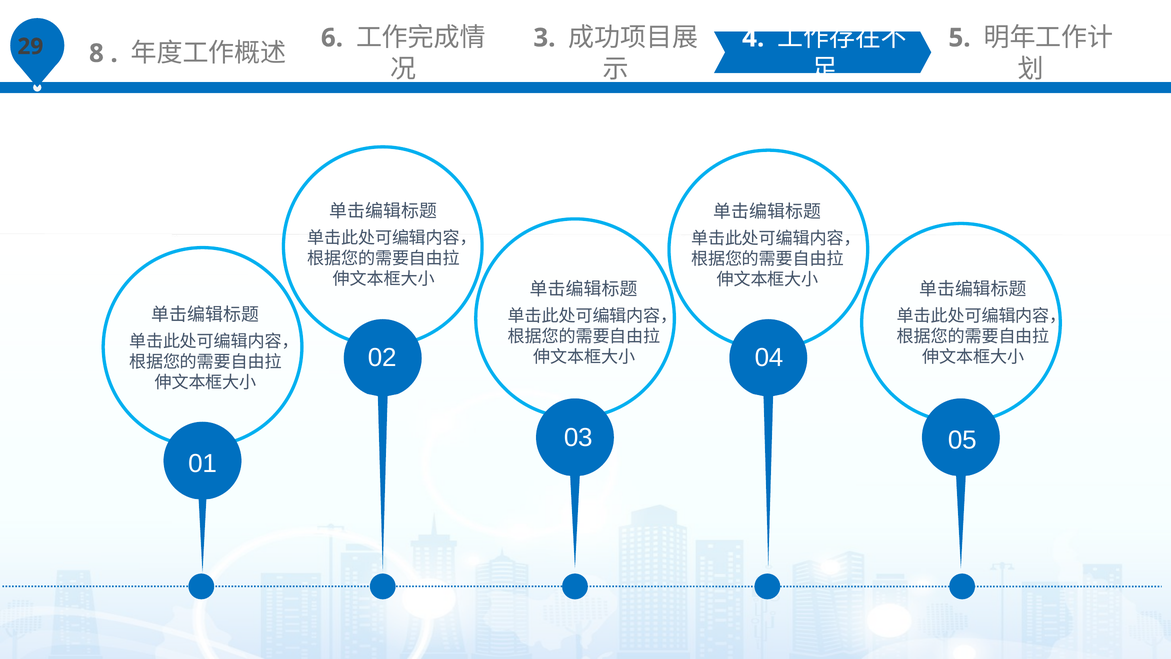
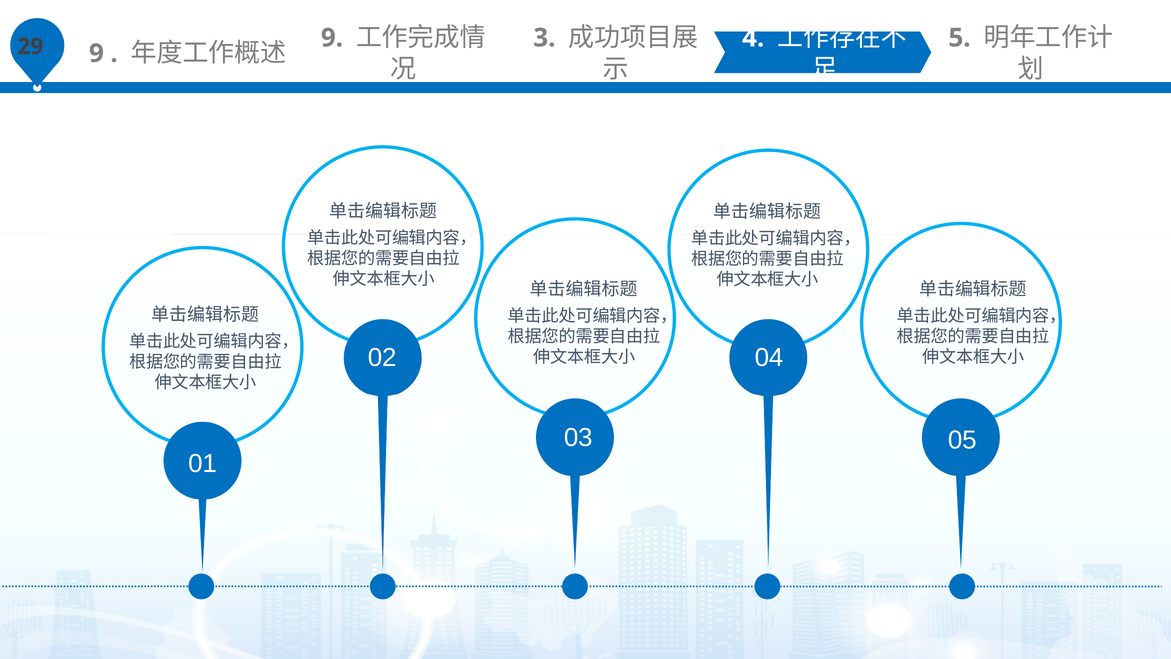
8: 8 -> 9 (96, 53)
6: 6 -> 9 (332, 38)
